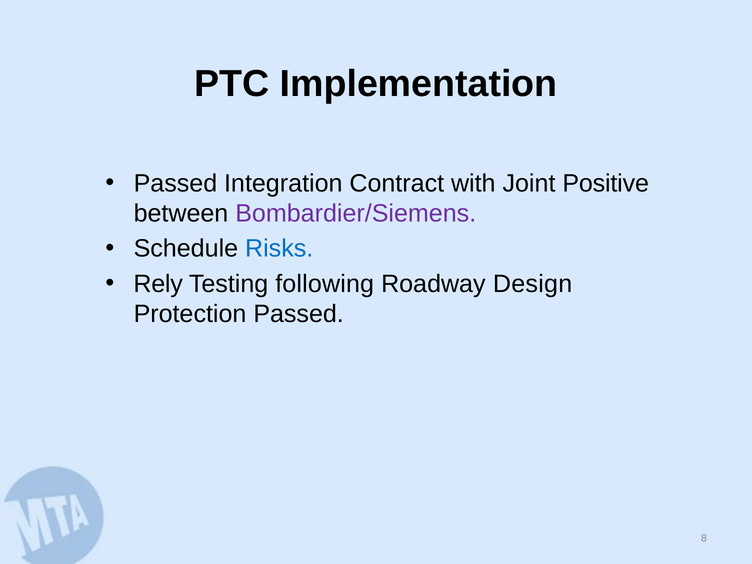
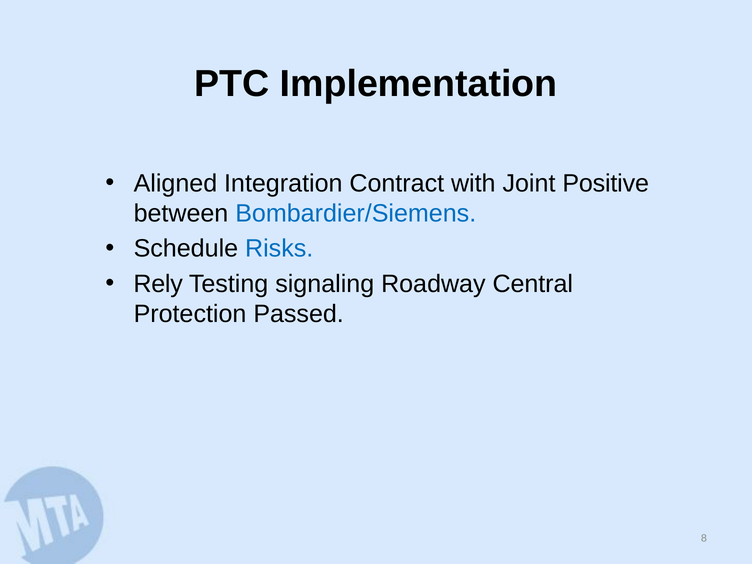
Passed: Passed -> Aligned (175, 183)
Bombardier/Siemens colour: purple -> blue (356, 214)
following: following -> signaling (325, 284)
Design: Design -> Central (533, 284)
